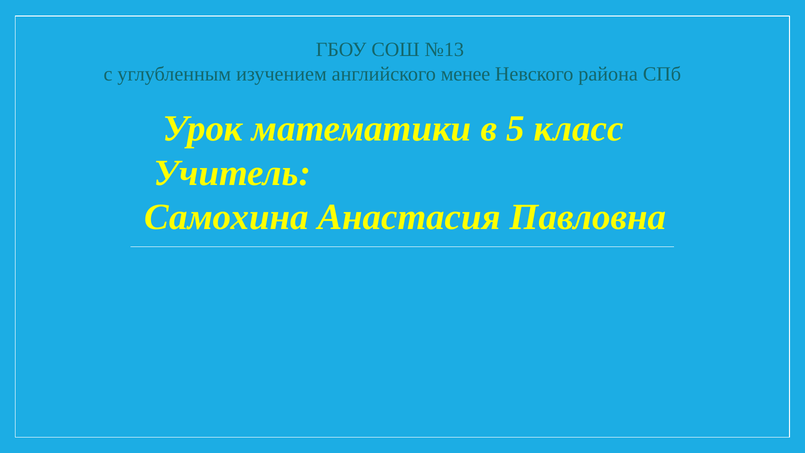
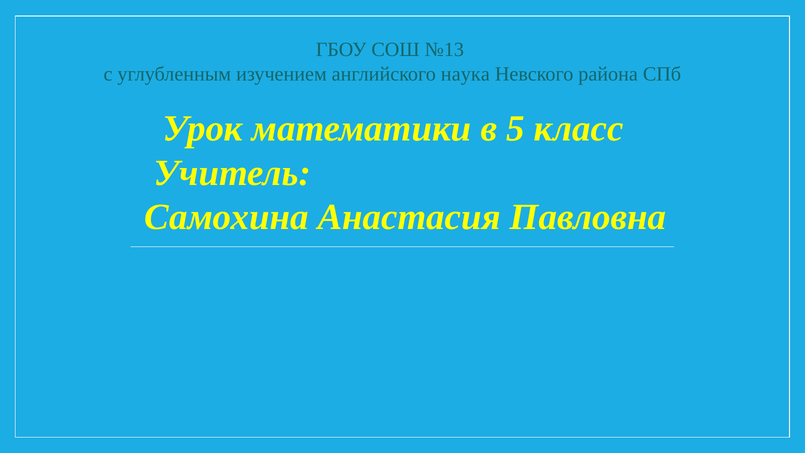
менее: менее -> наука (465, 74)
